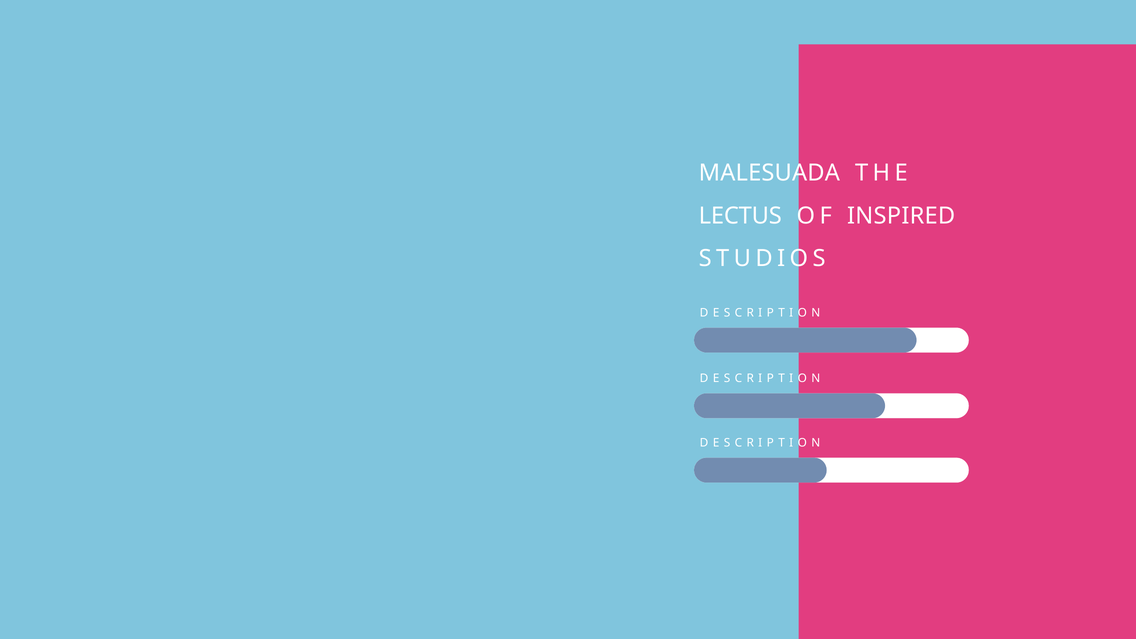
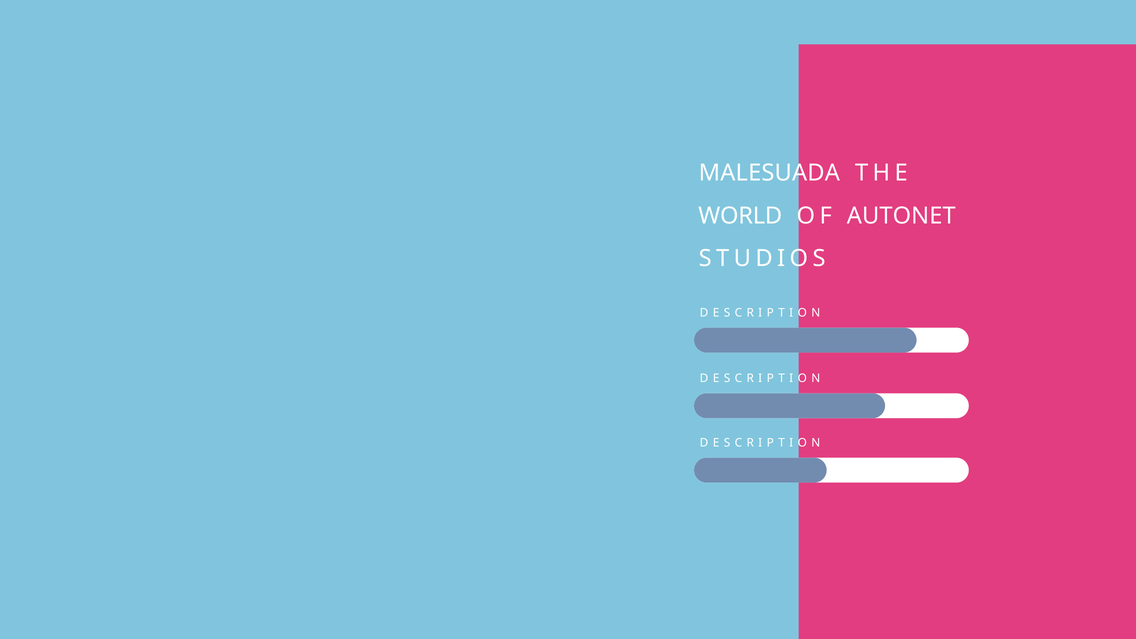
LECTUS: LECTUS -> WORLD (740, 216)
INSPIRED: INSPIRED -> AUTONET (901, 216)
